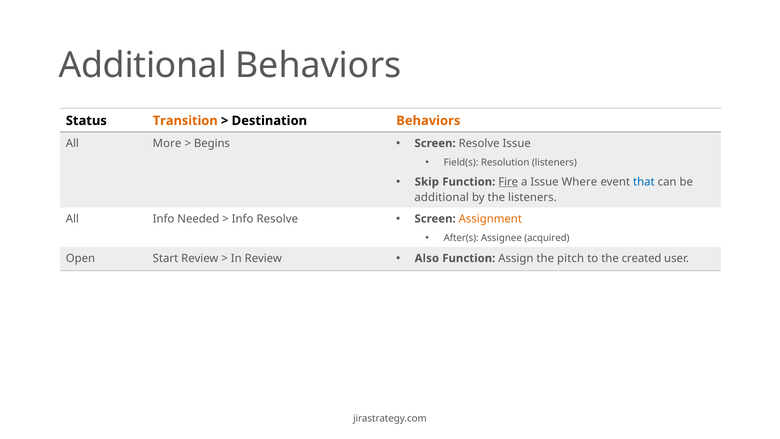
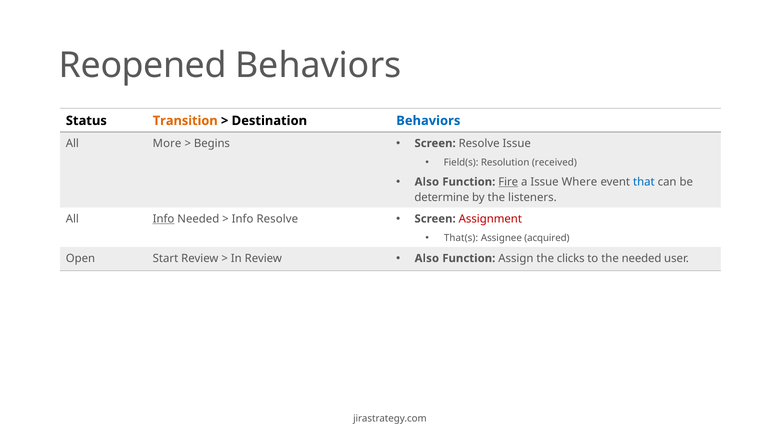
Additional: Additional -> Reopened (143, 66)
Behaviors colour: orange -> blue (428, 121)
Resolution listeners: listeners -> received (554, 162)
Skip: Skip -> Also (427, 182)
additional: additional -> determine (442, 197)
Info underline: none -> present (164, 219)
Assignment colour: orange -> red (490, 219)
After(s: After(s -> That(s (461, 238)
pitch: pitch -> clicks (571, 258)
the created: created -> needed (642, 258)
